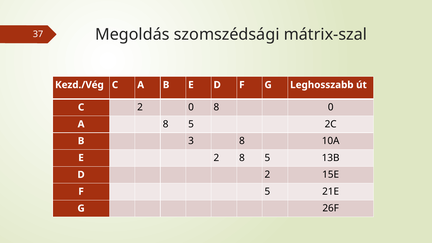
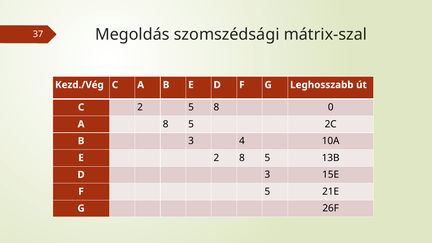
2 0: 0 -> 5 (191, 107)
3 8: 8 -> 4 (242, 141)
D 2: 2 -> 3 (267, 175)
